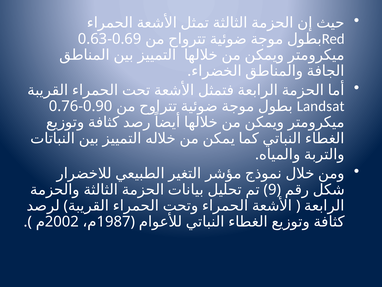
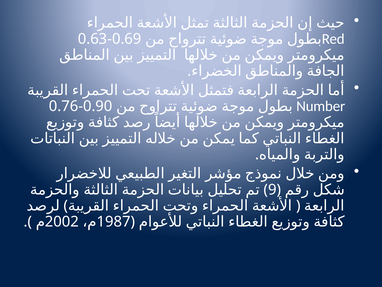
Landsat: Landsat -> Number (321, 106)
